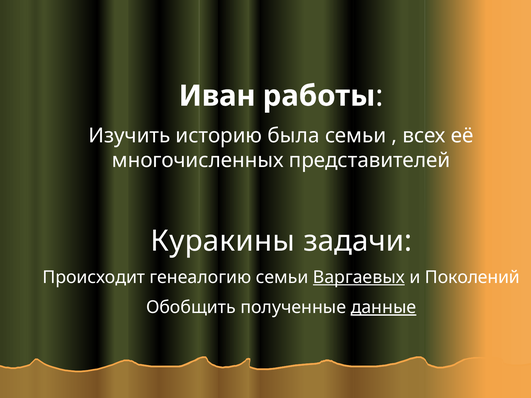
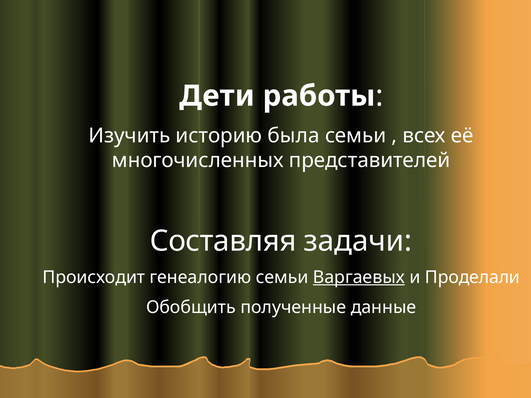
Иван: Иван -> Дети (217, 96)
Куракины: Куракины -> Составляя (223, 241)
Поколений: Поколений -> Проделали (472, 278)
данные underline: present -> none (383, 308)
